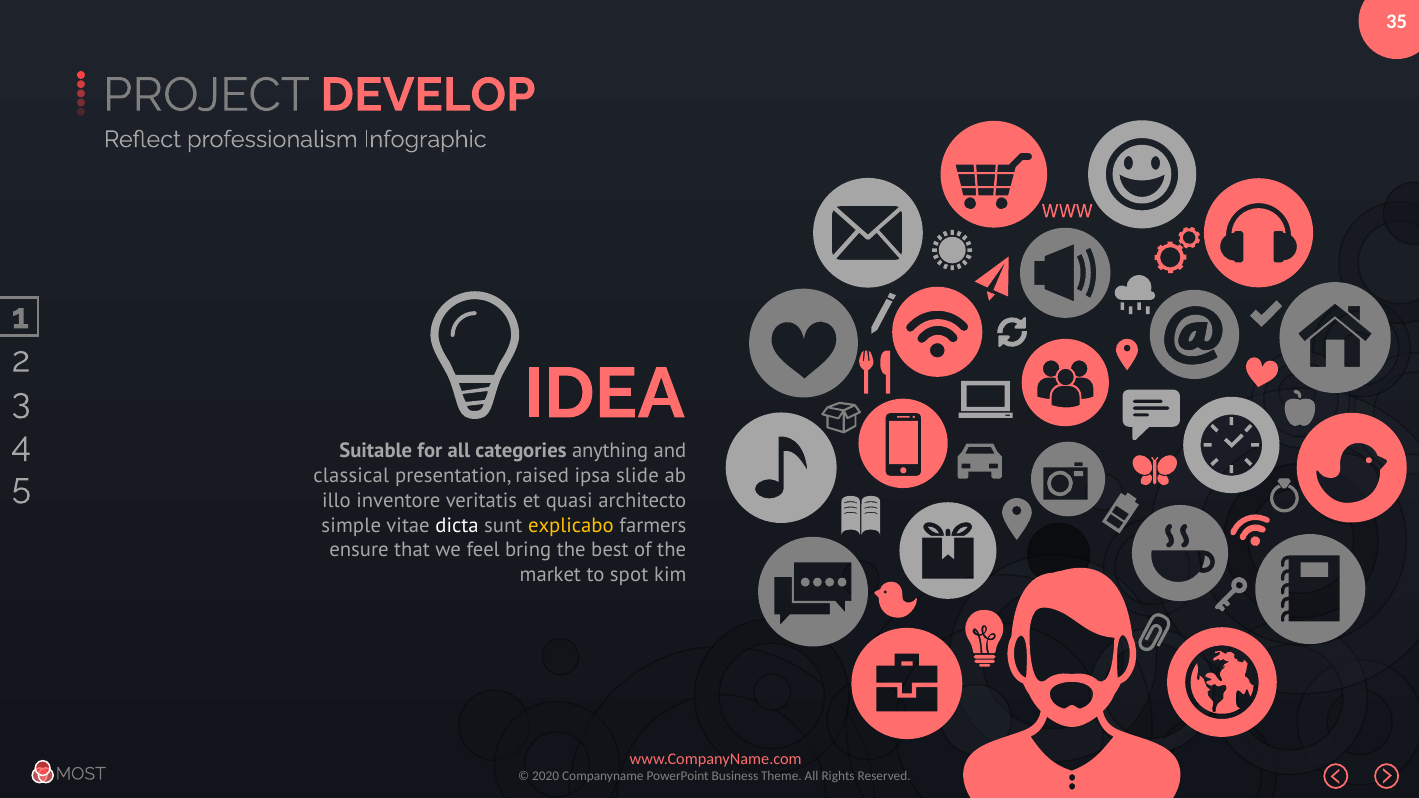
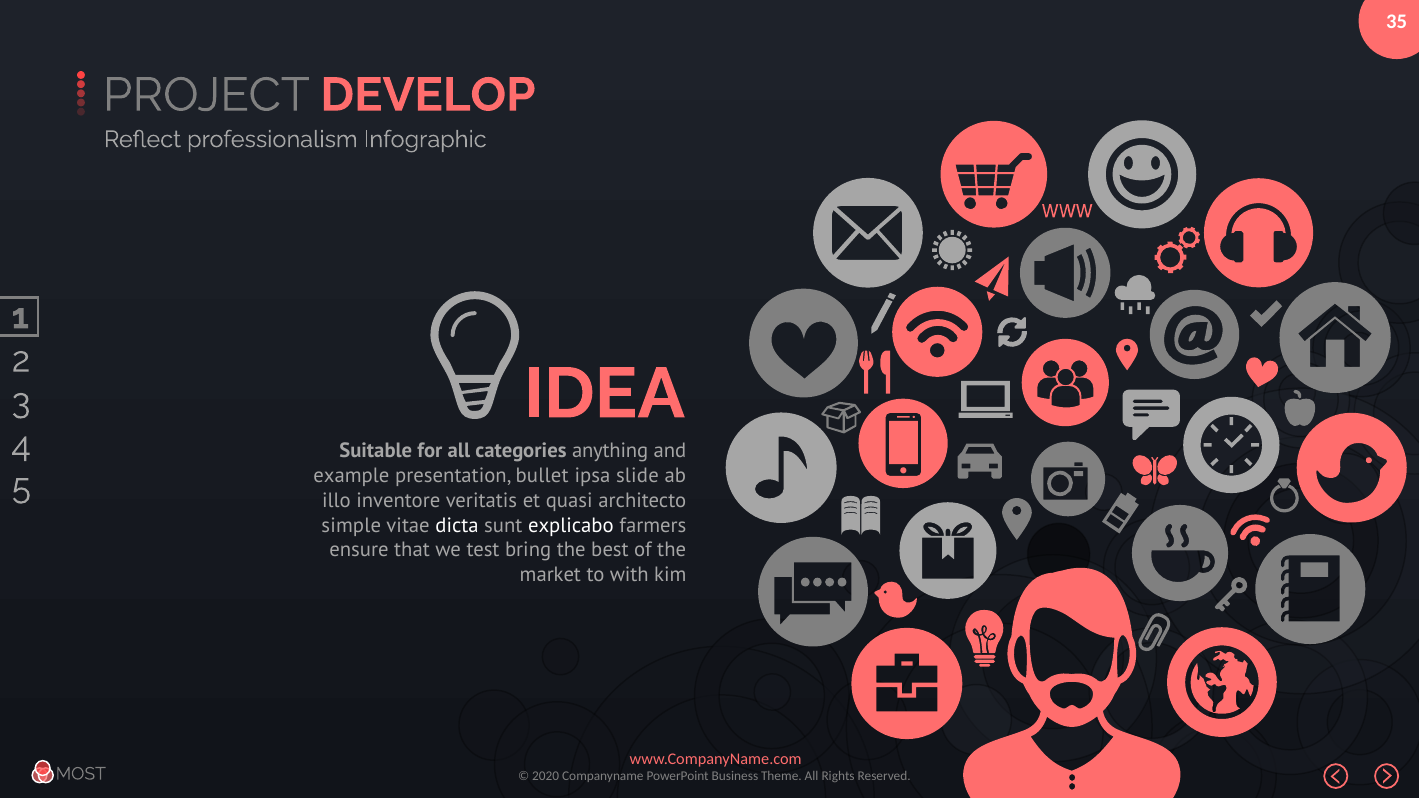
classical: classical -> example (351, 476)
raised: raised -> bullet (542, 476)
explicabo colour: yellow -> white (571, 525)
feel: feel -> test (483, 550)
spot: spot -> with (629, 575)
